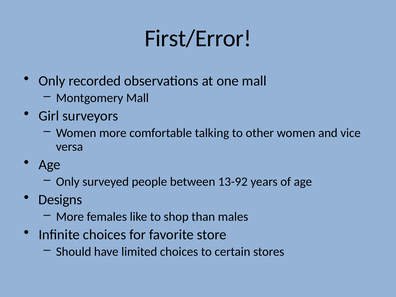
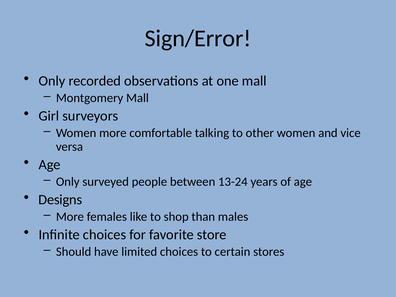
First/Error: First/Error -> Sign/Error (198, 38)
13-92: 13-92 -> 13-24 (233, 182)
